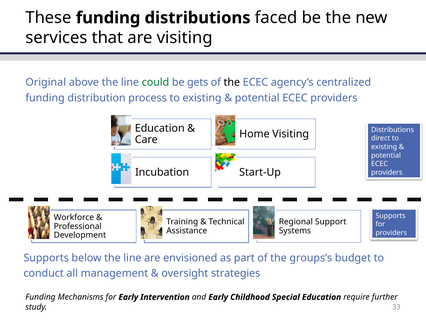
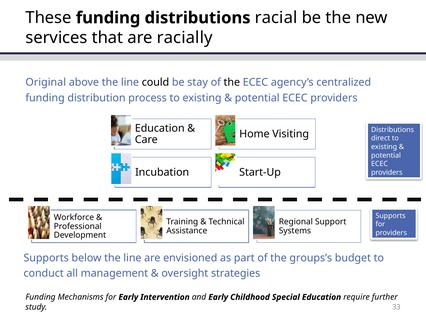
faced: faced -> racial (276, 18)
are visiting: visiting -> racially (185, 38)
could colour: green -> black (155, 82)
gets: gets -> stay (198, 82)
